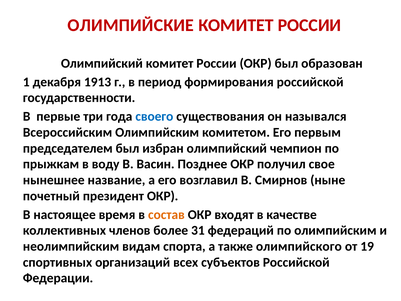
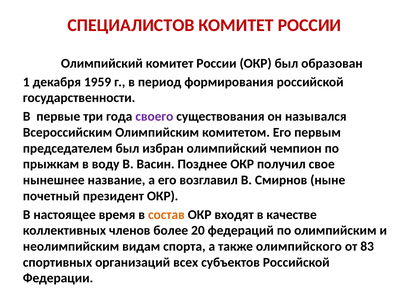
ОЛИМПИЙСКИЕ: ОЛИМПИЙСКИЕ -> СПЕЦИАЛИСТОВ (131, 25)
1913: 1913 -> 1959 (98, 82)
своего colour: blue -> purple (154, 116)
31: 31 -> 20 (198, 230)
19: 19 -> 83 (367, 246)
